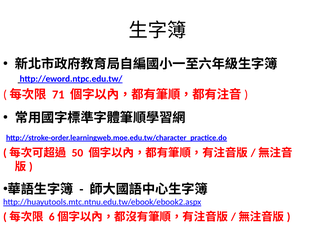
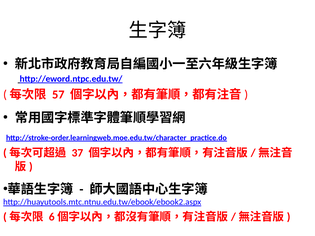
71: 71 -> 57 (58, 95)
50: 50 -> 37 (77, 153)
